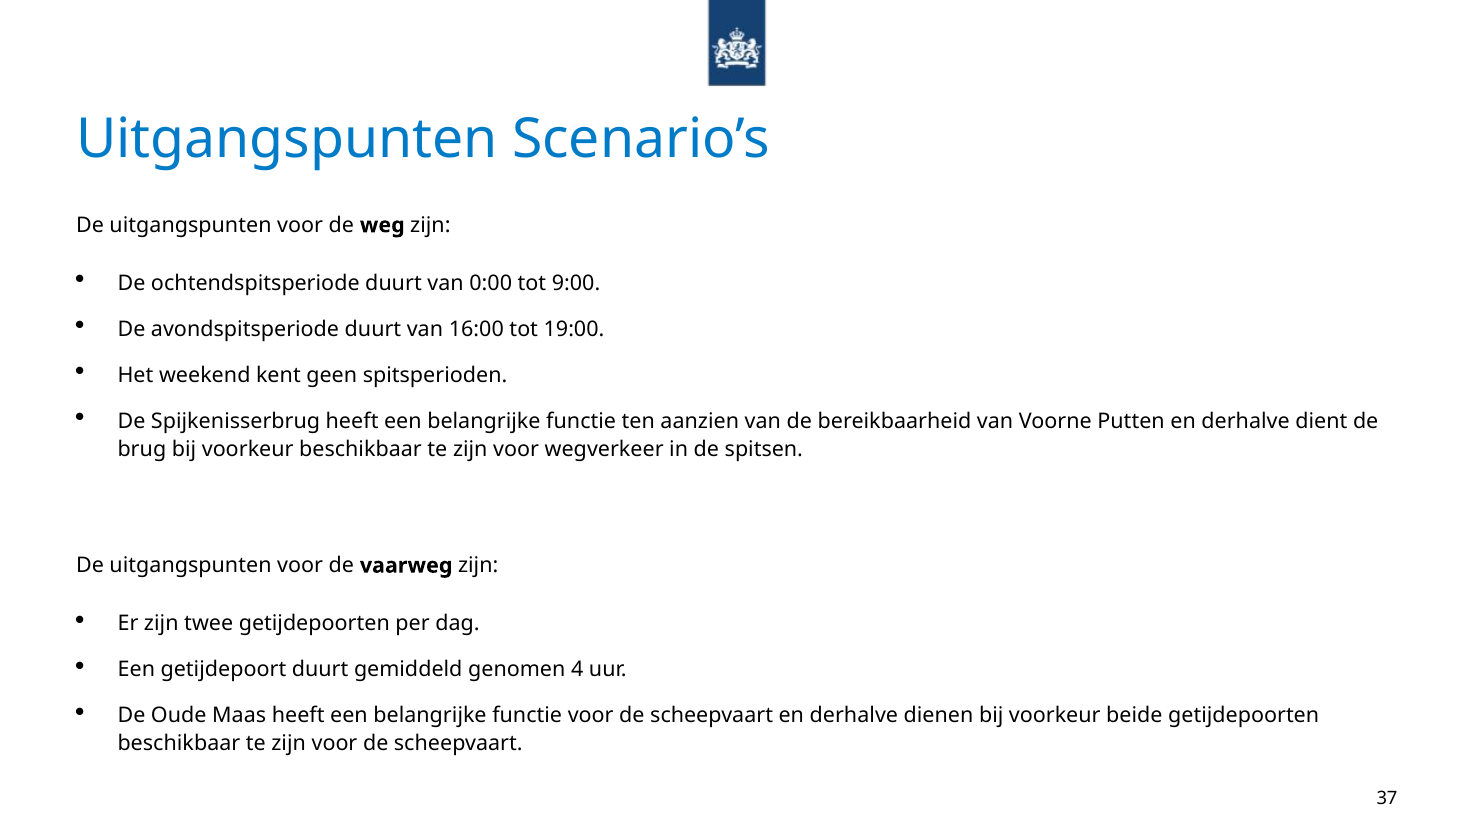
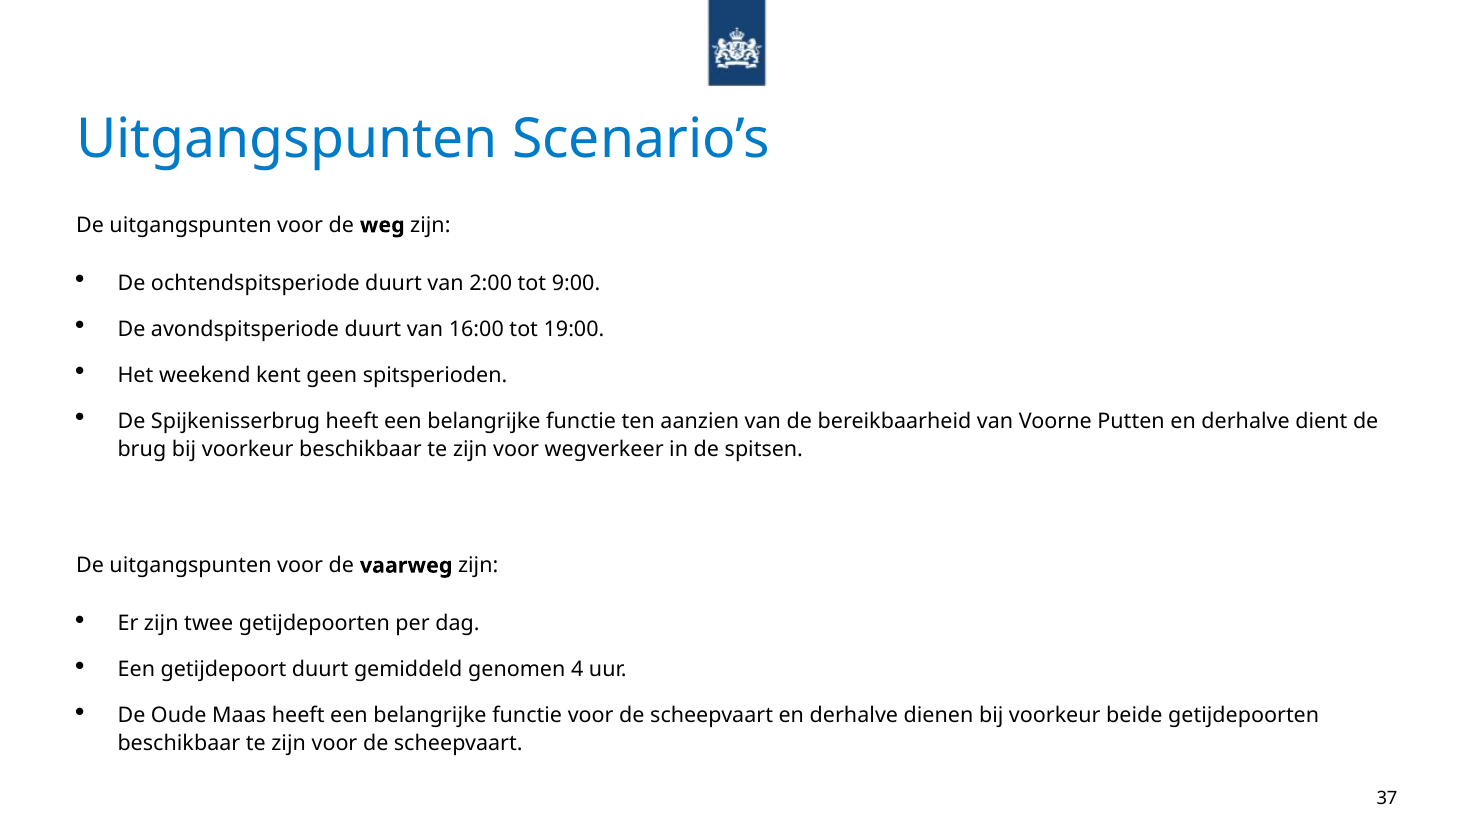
0:00: 0:00 -> 2:00 (491, 283)
